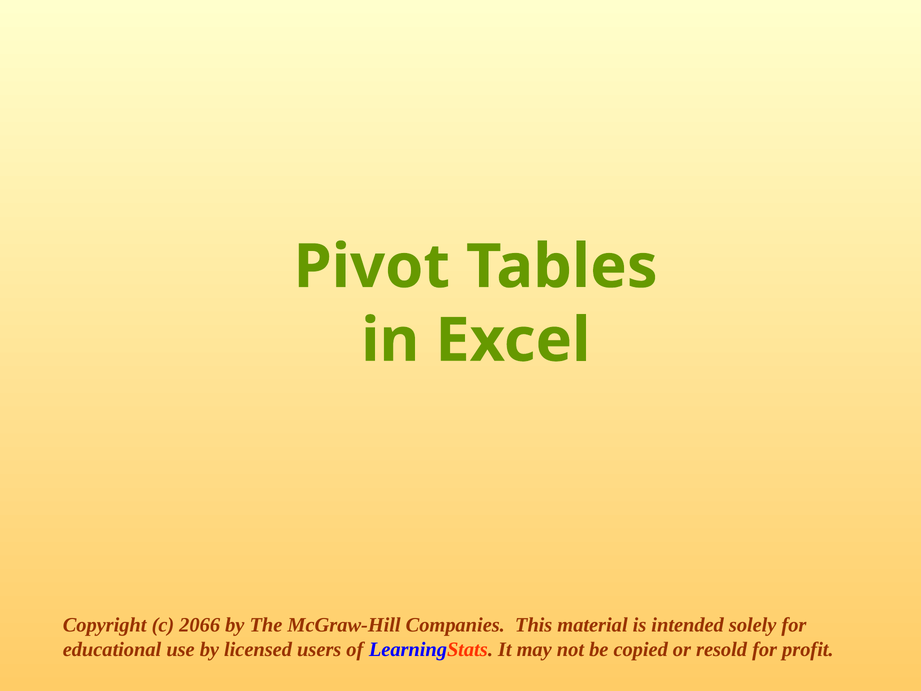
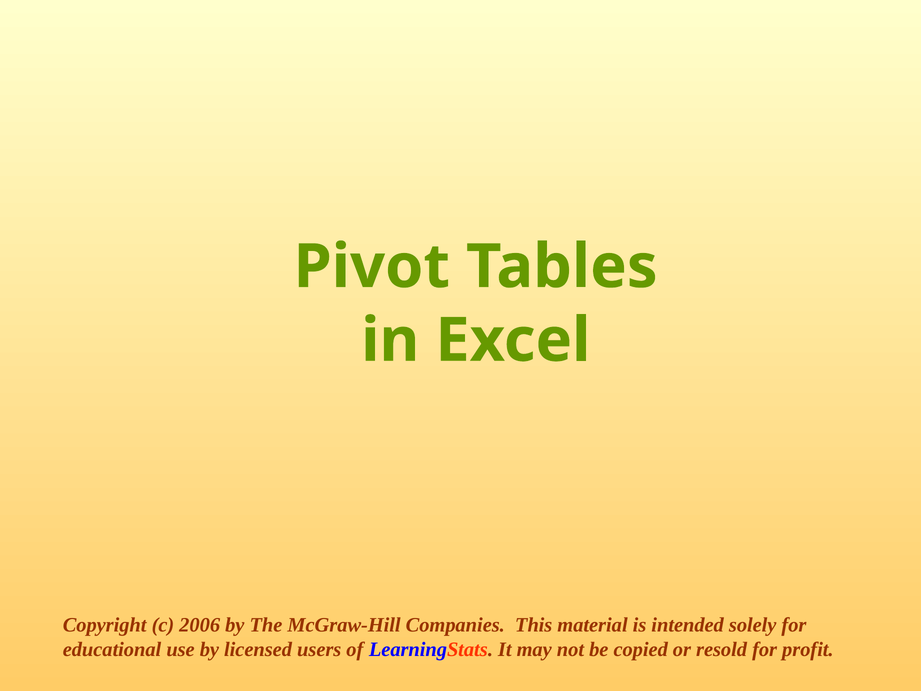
2066: 2066 -> 2006 (200, 625)
